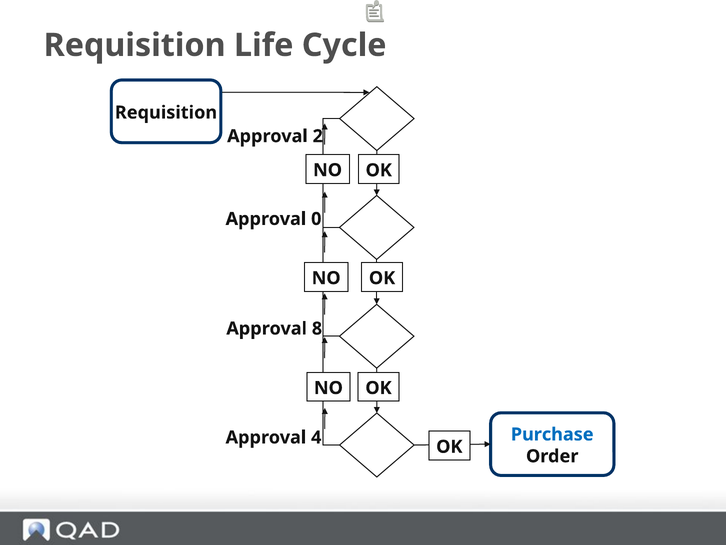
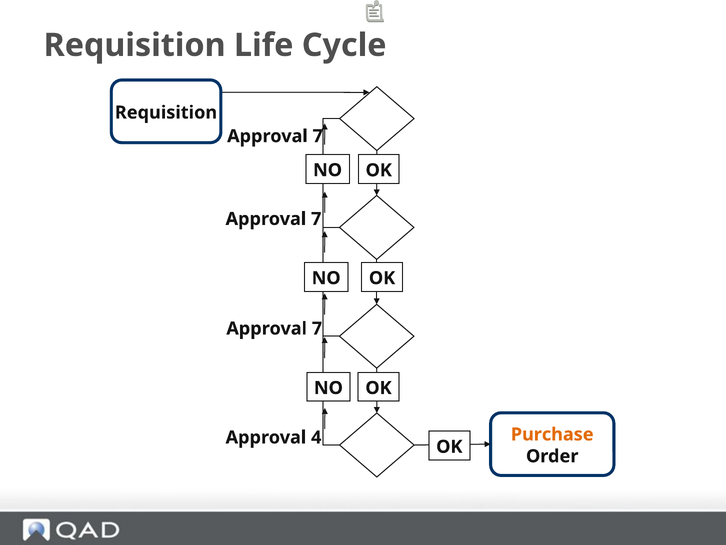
2: 2 -> 7 (318, 136)
0: 0 -> 7 (316, 219)
8: 8 -> 7 (317, 328)
Purchase colour: blue -> orange (552, 434)
